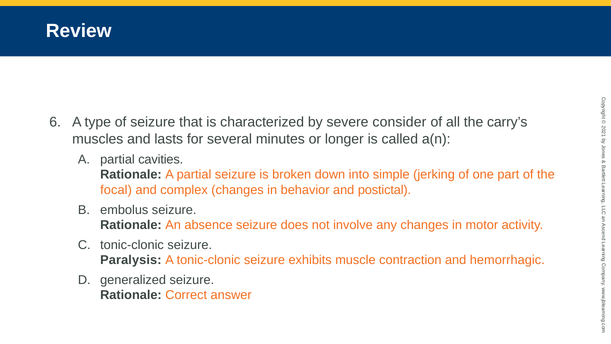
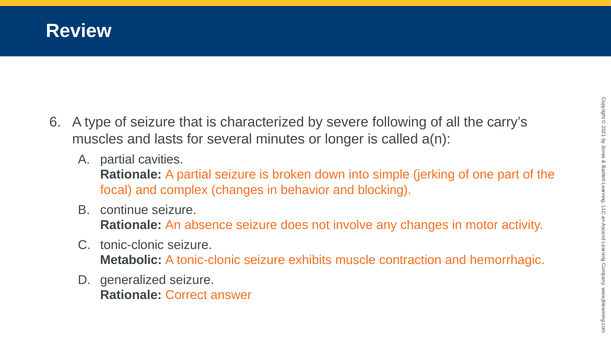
consider: consider -> following (400, 122)
postictal: postictal -> blocking (384, 190)
embolus: embolus -> continue (124, 210)
Paralysis: Paralysis -> Metabolic (131, 260)
